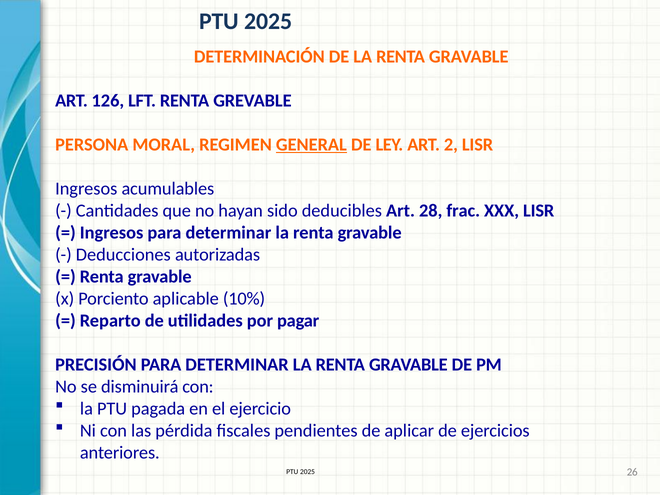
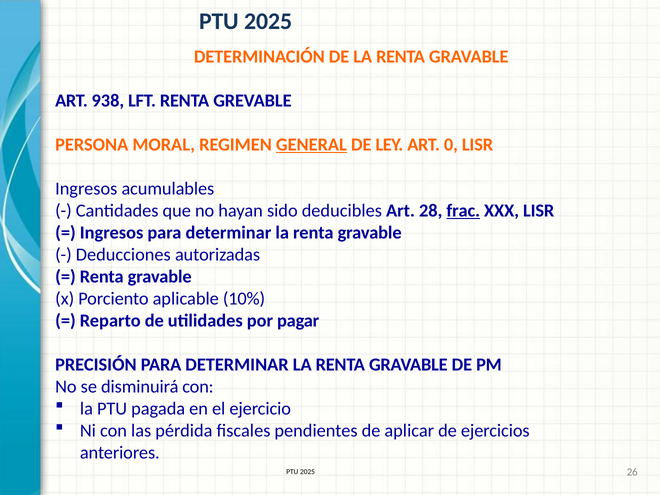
126: 126 -> 938 (108, 101)
2: 2 -> 0 (451, 145)
frac underline: none -> present (463, 211)
